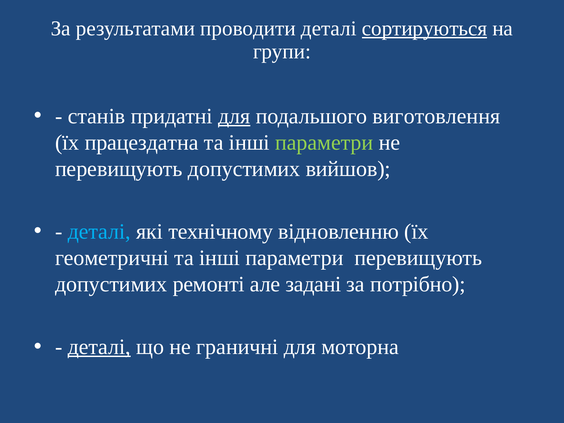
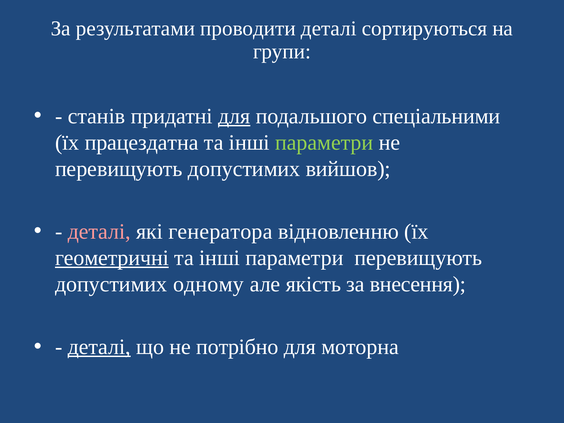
сортируються underline: present -> none (425, 29)
виготовлення: виготовлення -> спеціальними (436, 116)
деталі colour: light blue -> pink (99, 232)
технічному: технічному -> генератора (220, 232)
геометричні underline: none -> present (112, 258)
ремонті: ремонті -> одному (208, 284)
задані: задані -> якість (313, 284)
потрібно: потрібно -> внесення (418, 284)
граничні: граничні -> потрібно (237, 347)
